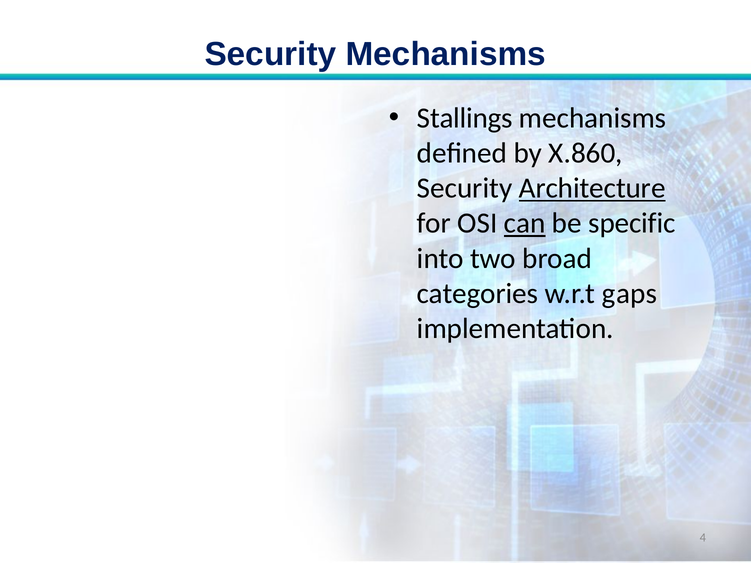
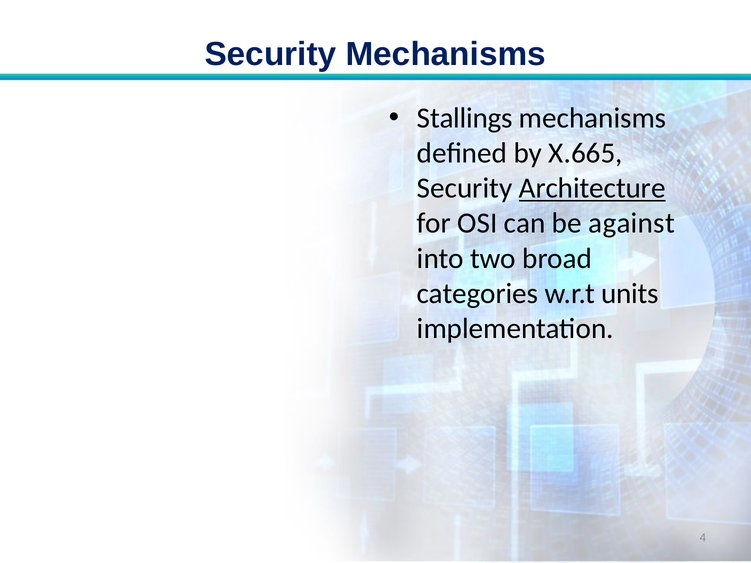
X.860: X.860 -> X.665 (586, 153)
can underline: present -> none (525, 223)
specific: specific -> against (632, 223)
gaps: gaps -> units (630, 294)
